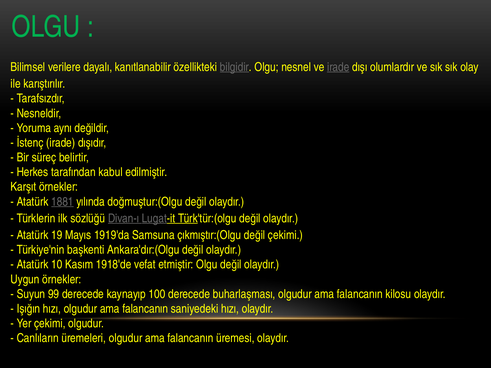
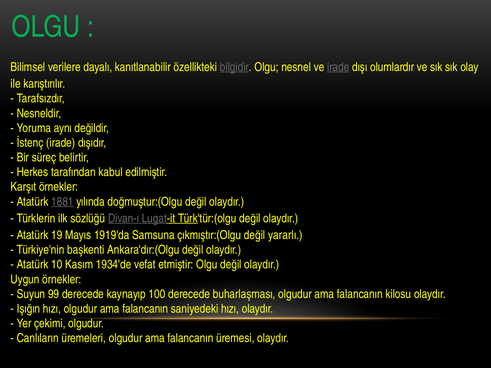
değil çekimi: çekimi -> yararlı (285, 235)
1918'de: 1918'de -> 1934'de (114, 265)
